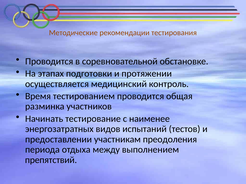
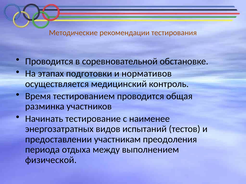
протяжении: протяжении -> нормативов (147, 74)
препятствий: препятствий -> физической (51, 160)
